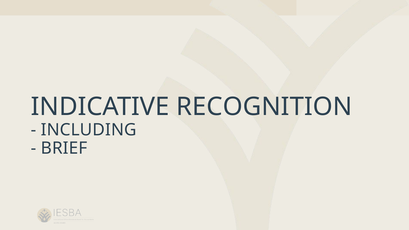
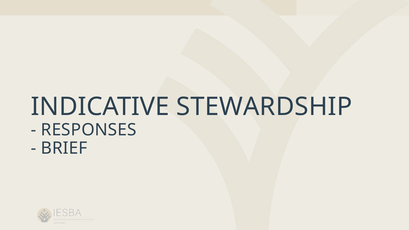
RECOGNITION: RECOGNITION -> STEWARDSHIP (264, 107)
INCLUDING: INCLUDING -> RESPONSES (89, 130)
